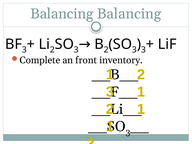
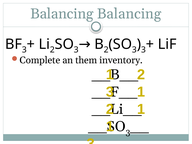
front: front -> them (86, 60)
